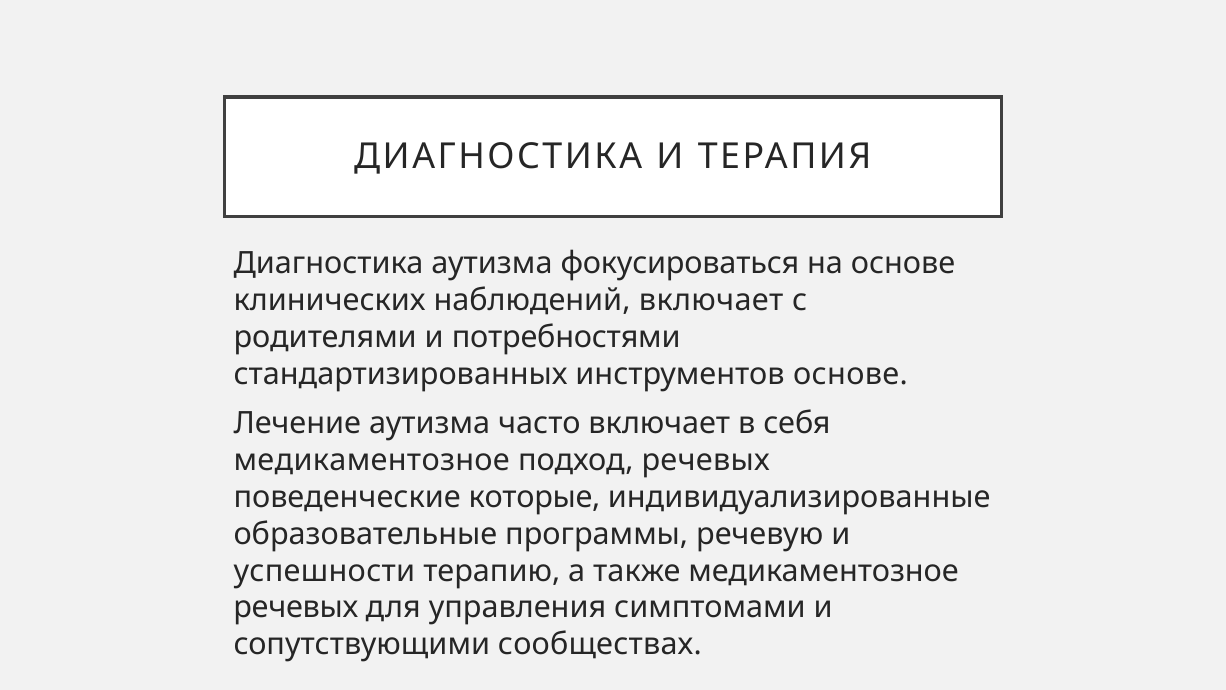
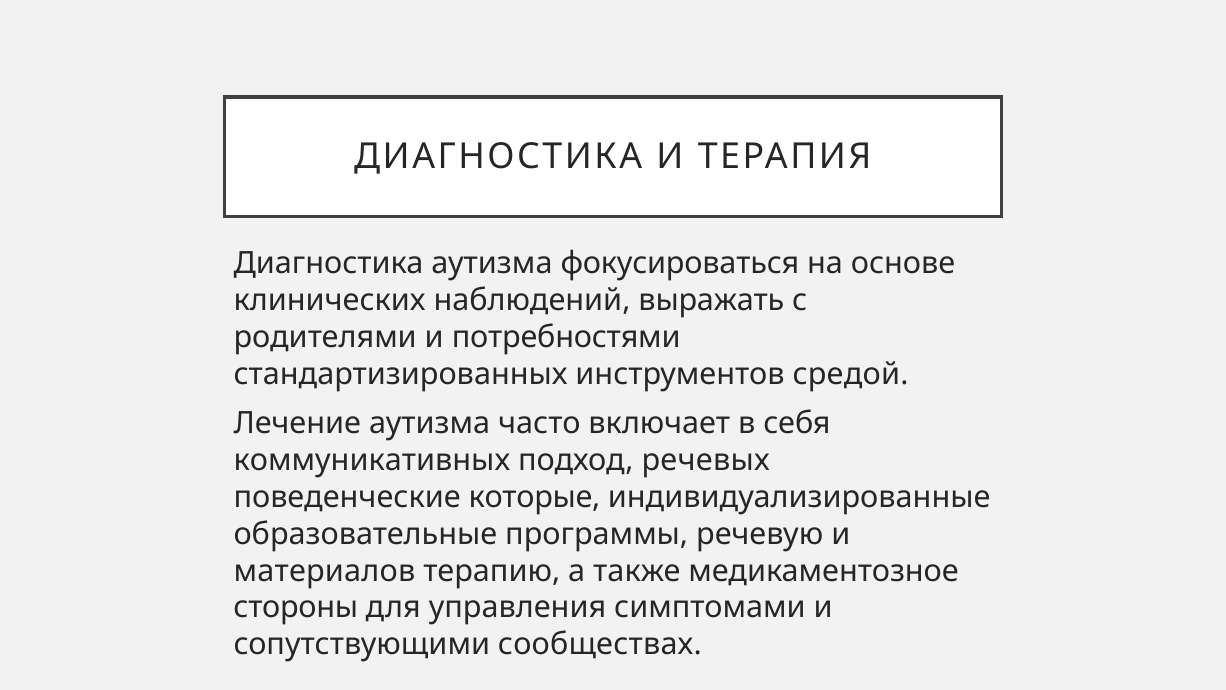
наблюдений включает: включает -> выражать (711, 300)
инструментов основе: основе -> средой (851, 374)
медикаментозное: медикаментозное -> коммуникативных (372, 460)
успешности: успешности -> материалов (324, 571)
речевых: речевых -> стороны (296, 607)
